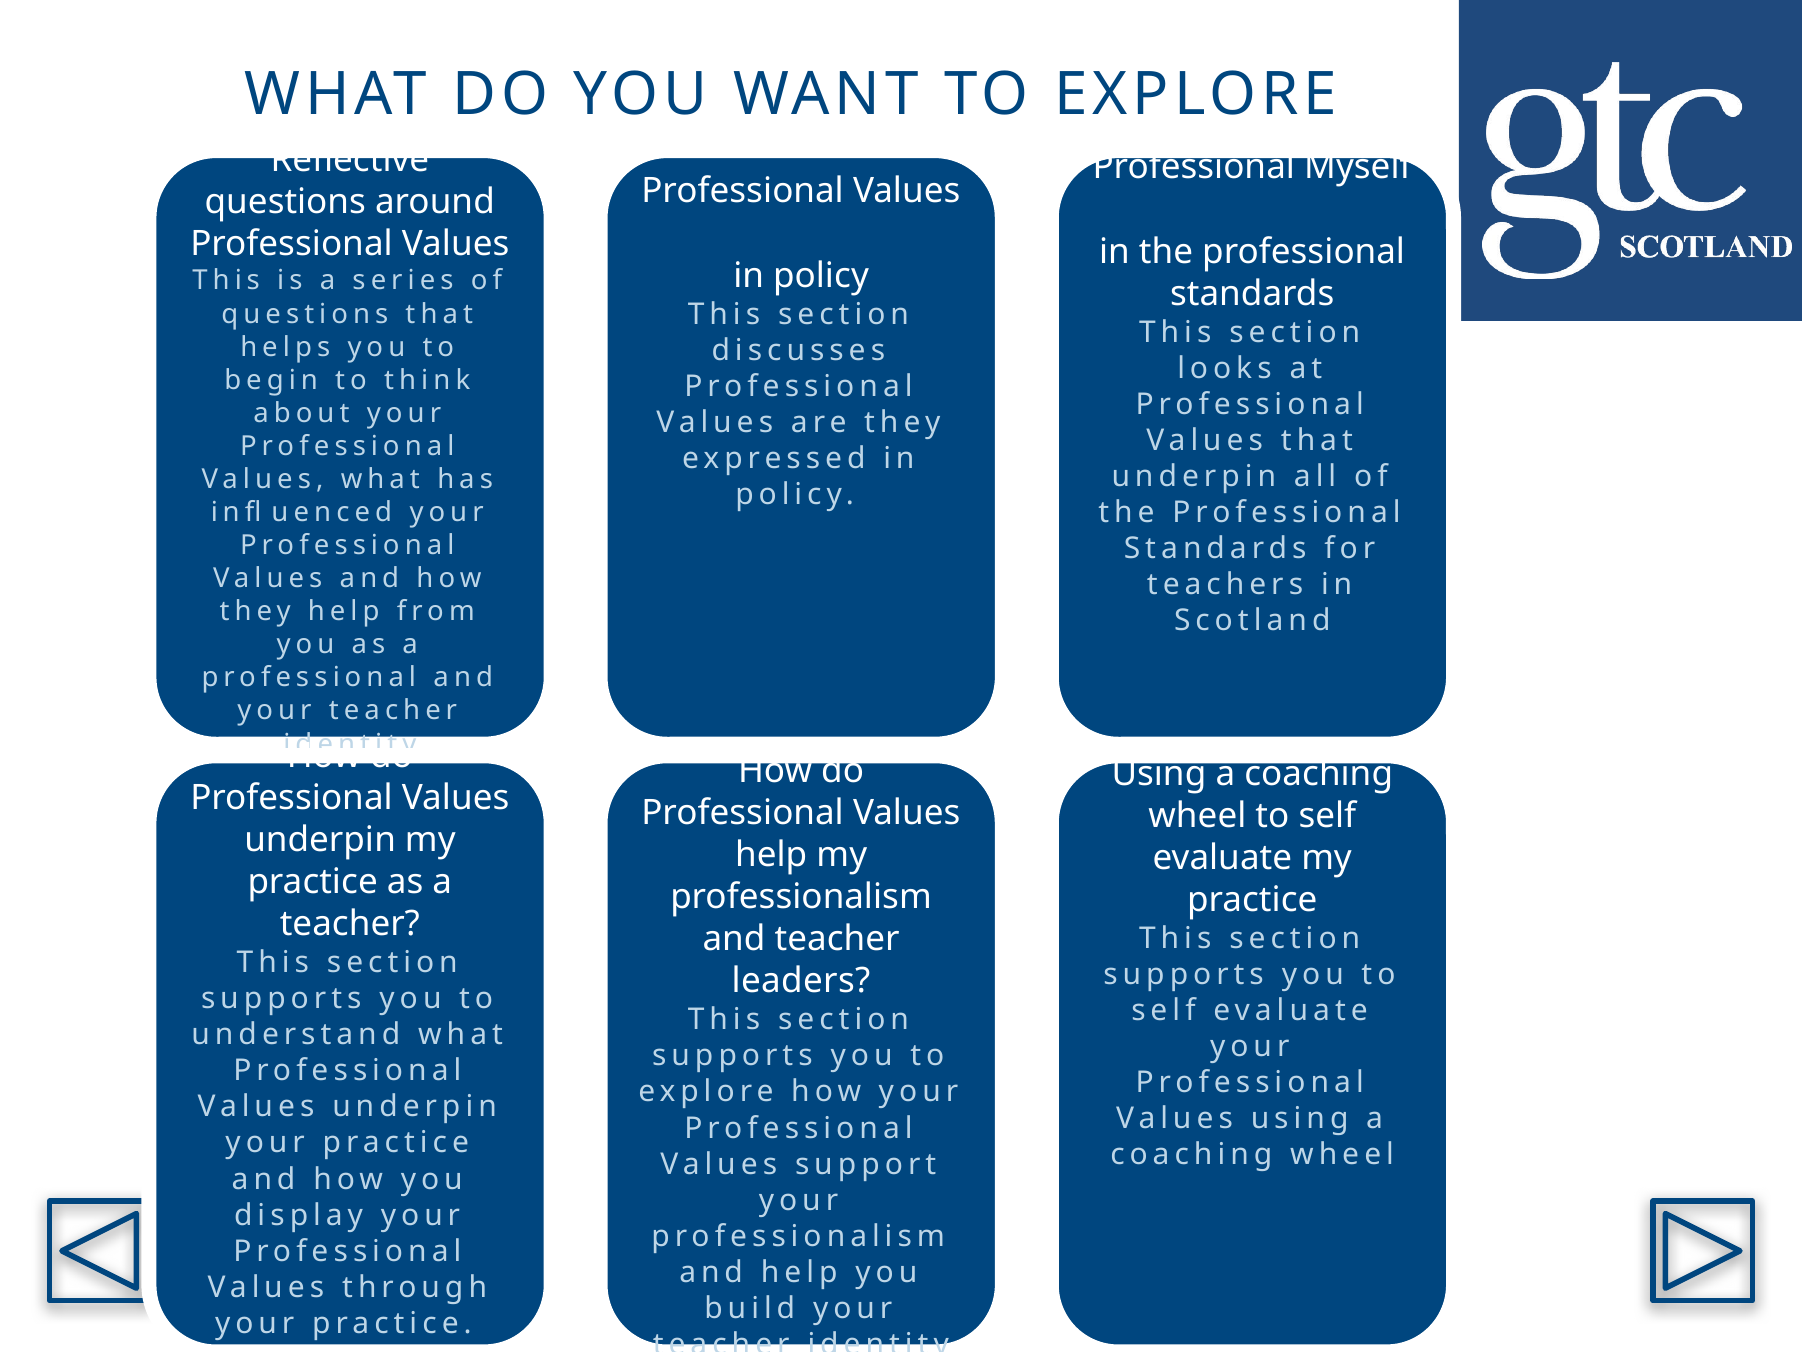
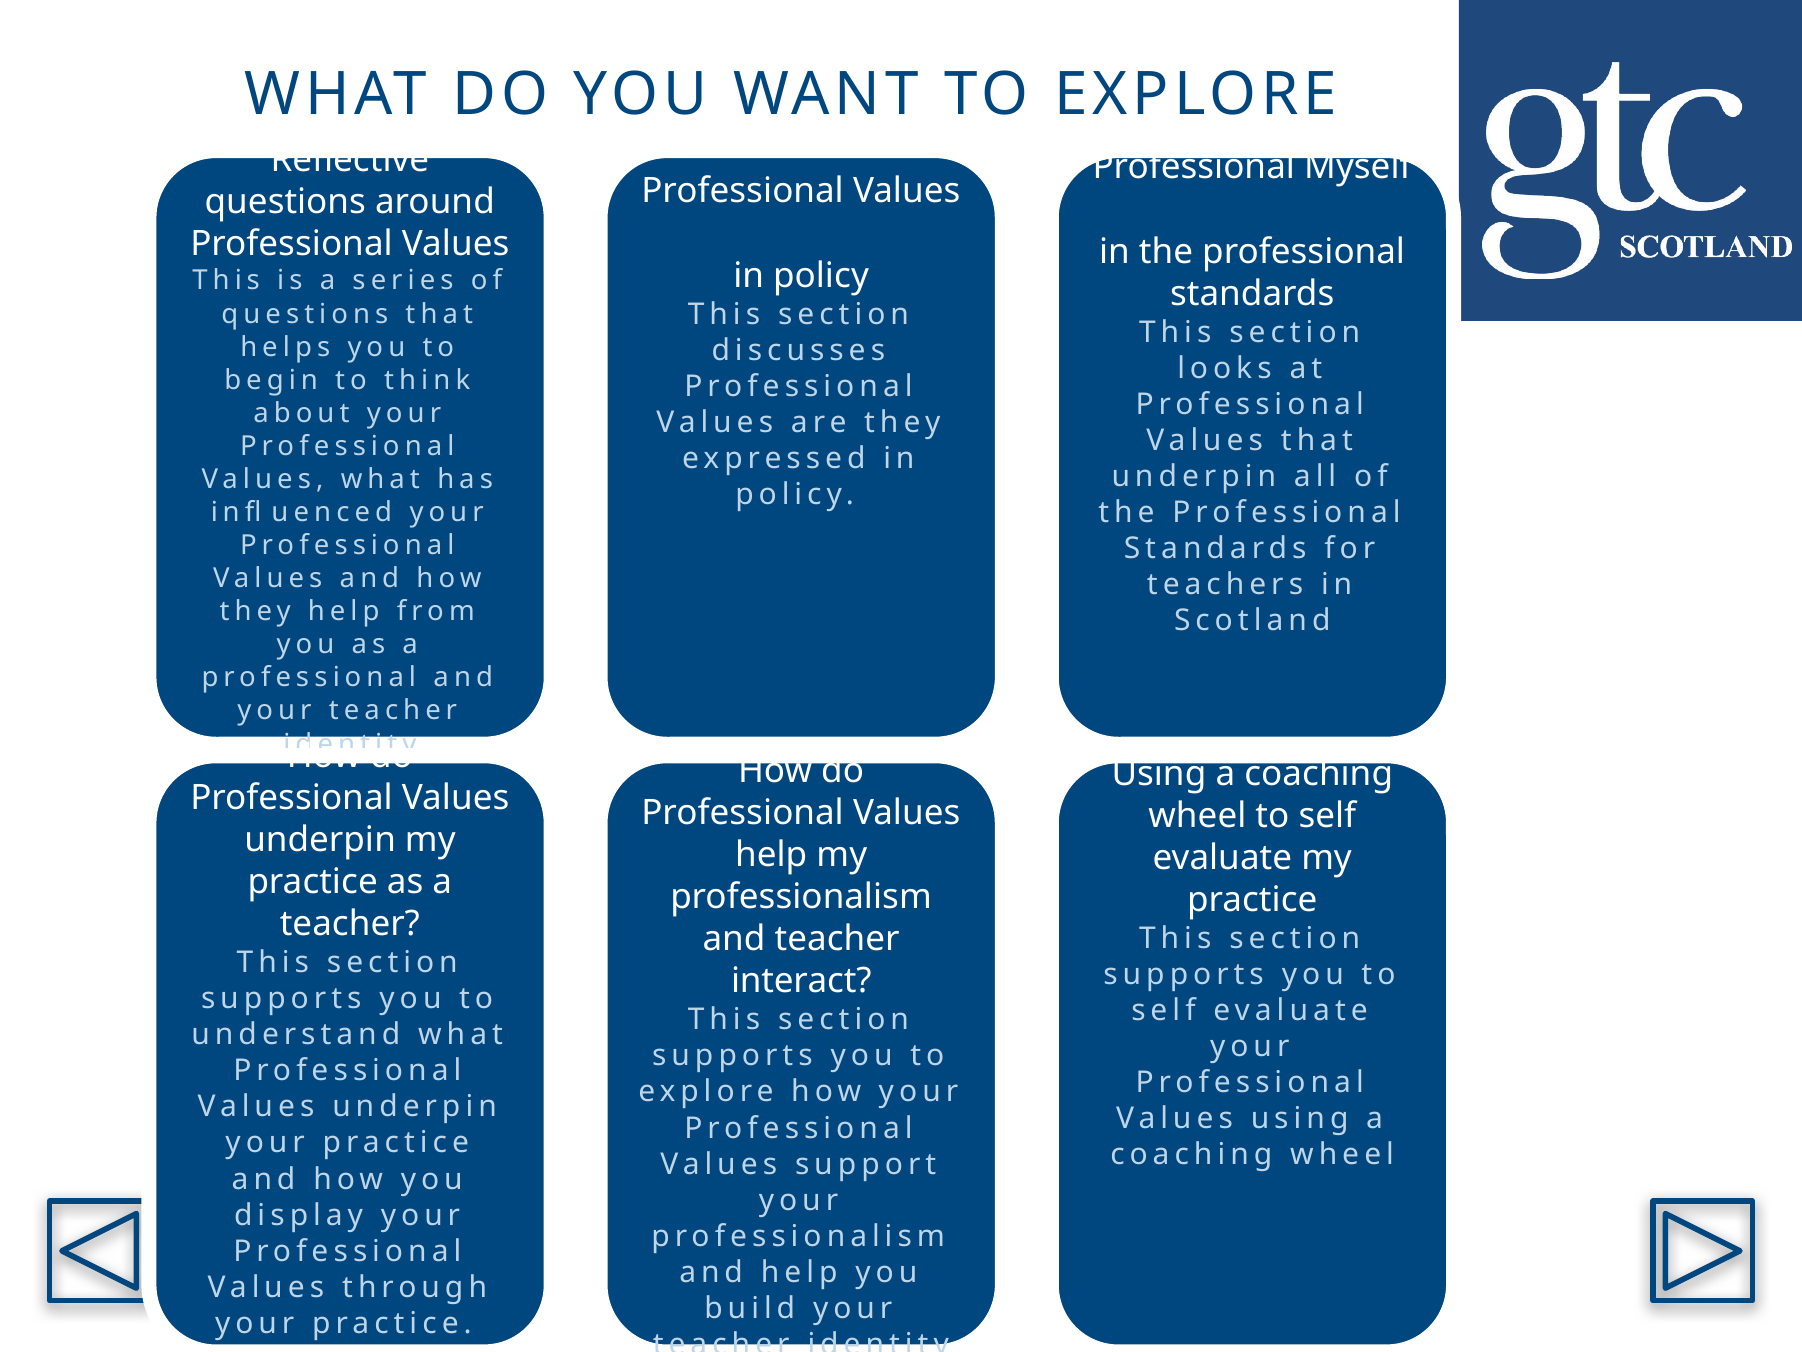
leaders: leaders -> interact (801, 981)
